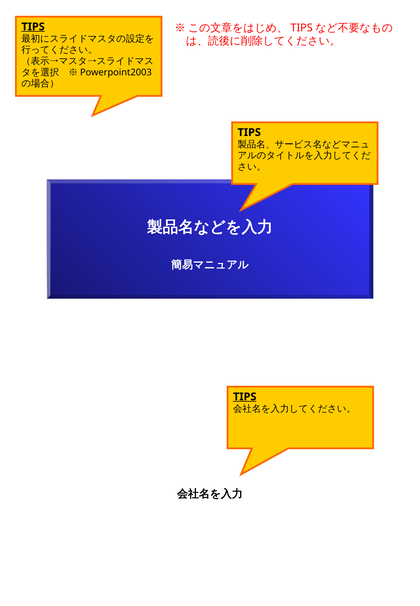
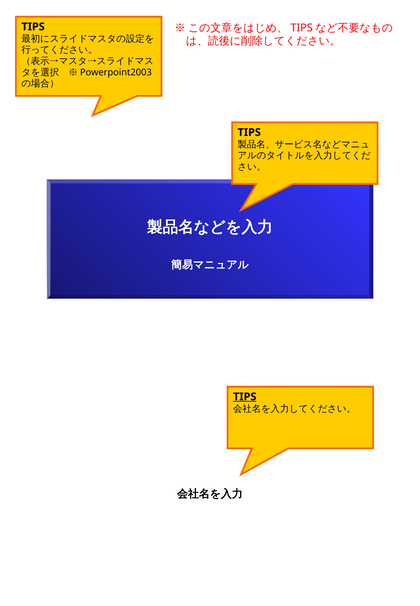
TIPS underline: present -> none (33, 27)
